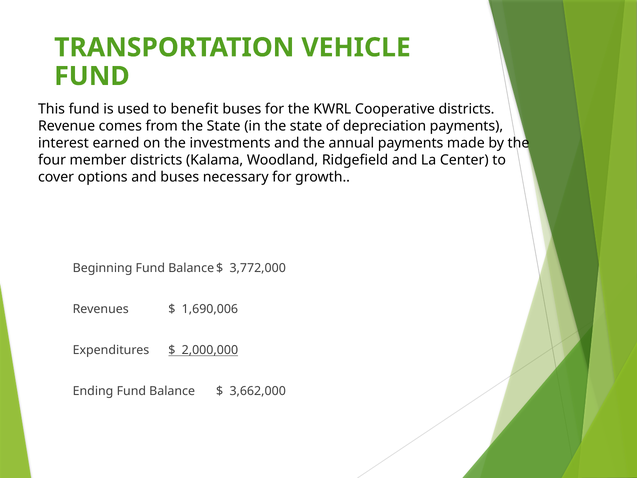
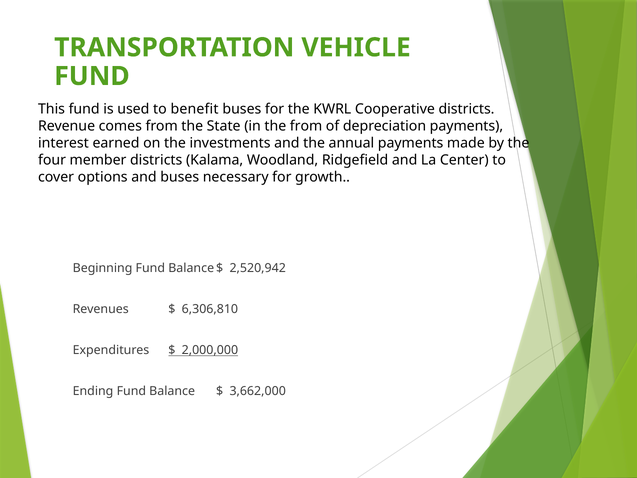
in the state: state -> from (306, 126)
3,772,000: 3,772,000 -> 2,520,942 (258, 268)
1,690,006: 1,690,006 -> 6,306,810 (210, 309)
